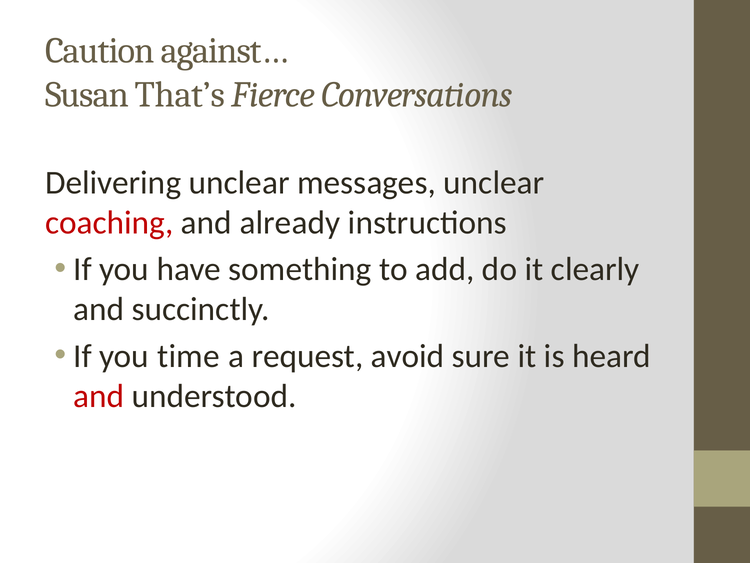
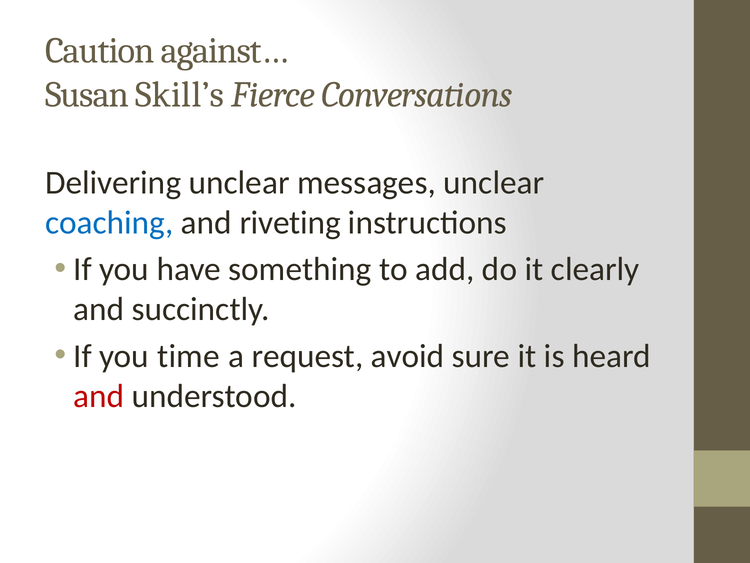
That’s: That’s -> Skill’s (180, 94)
coaching colour: red -> blue (109, 222)
already: already -> riveting (290, 222)
